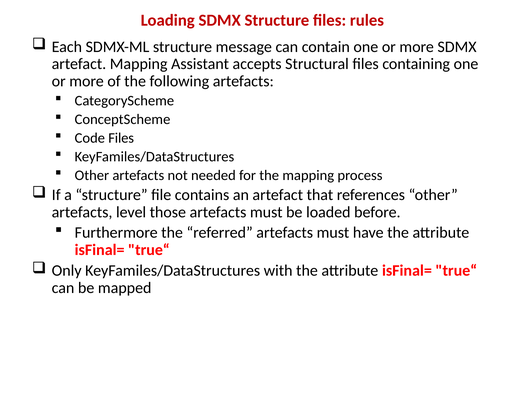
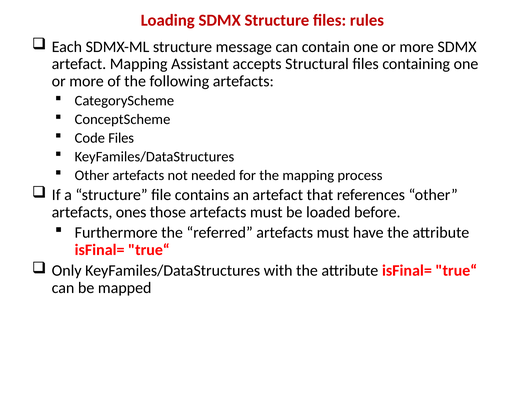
level: level -> ones (131, 212)
